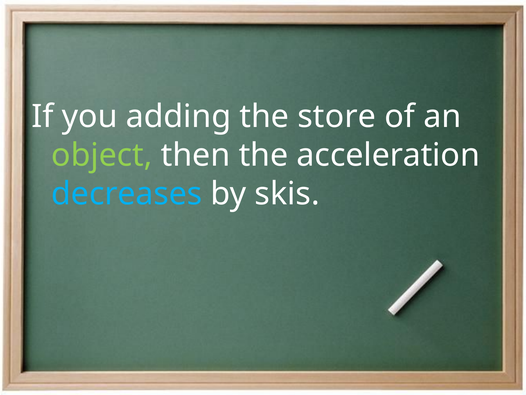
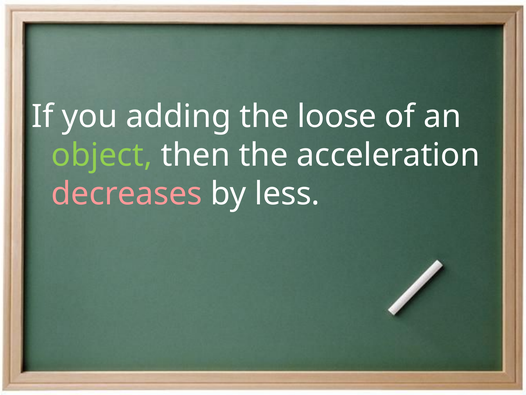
store: store -> loose (337, 116)
decreases colour: light blue -> pink (127, 193)
skis: skis -> less (287, 193)
